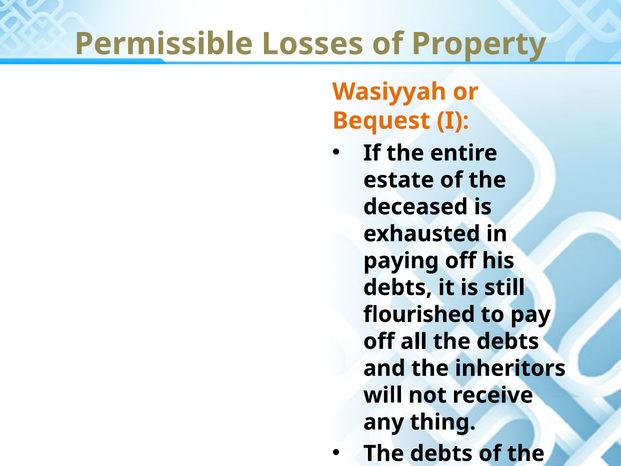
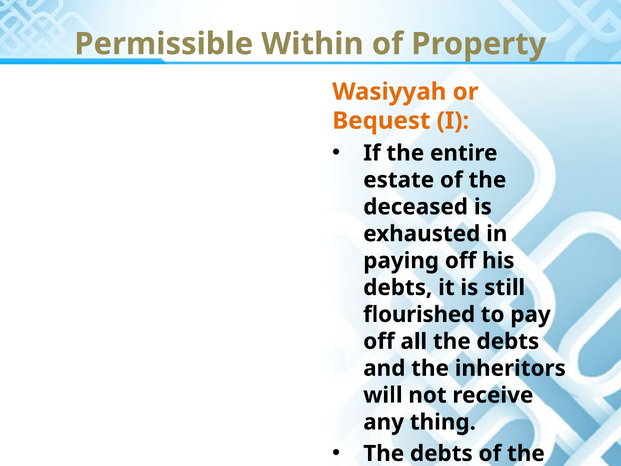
Losses: Losses -> Within (312, 44)
